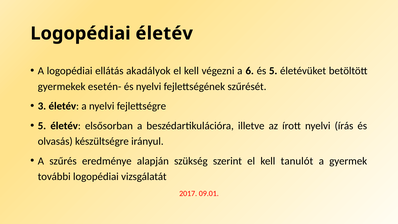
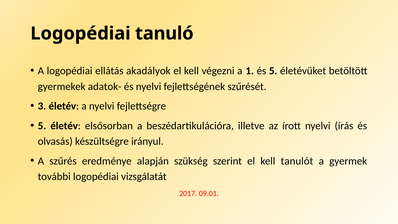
Logopédiai életév: életév -> tanuló (164, 33)
6: 6 -> 1 (250, 71)
esetén-: esetén- -> adatok- (105, 86)
